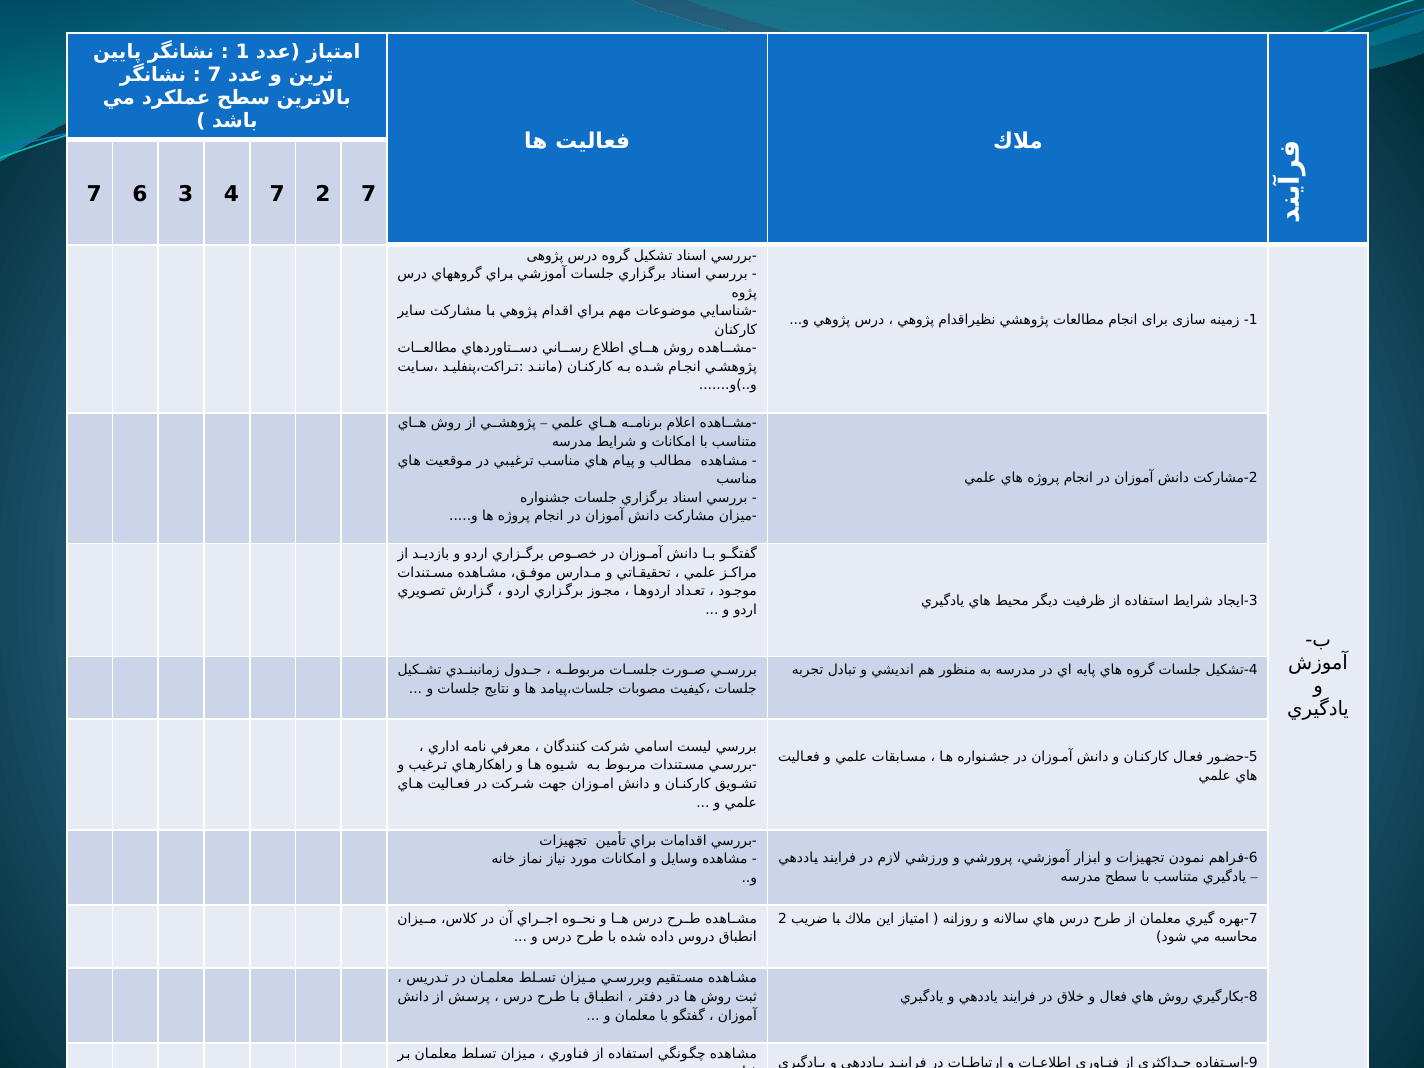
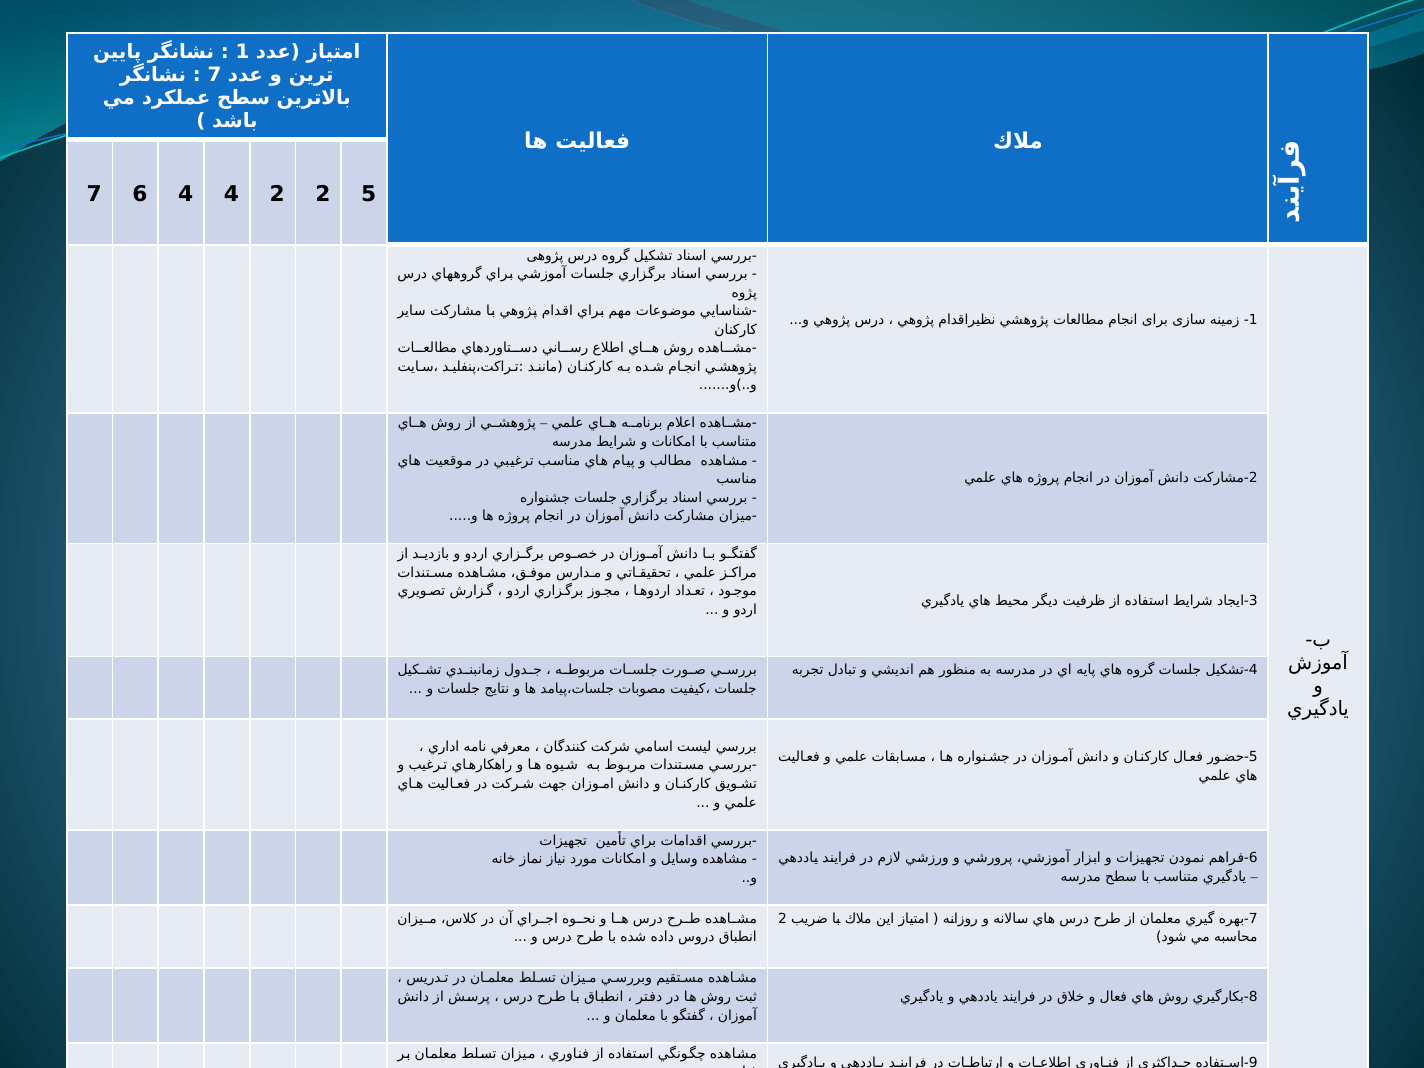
6 3: 3 -> 4 (186, 194)
4 7: 7 -> 2 (277, 194)
2 7: 7 -> 5 (369, 194)
